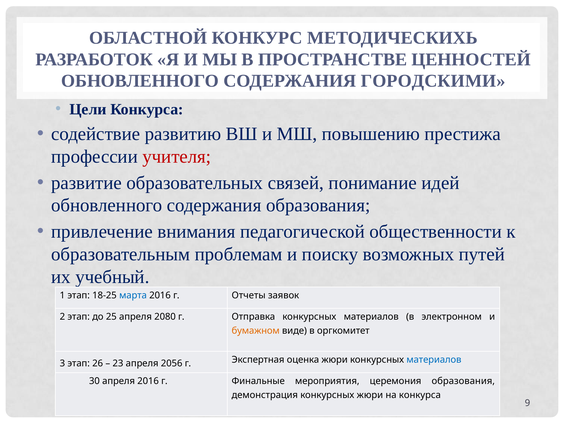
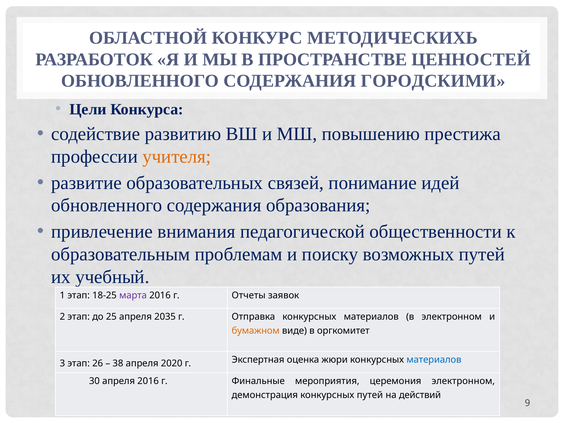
учителя colour: red -> orange (177, 157)
марта colour: blue -> purple (133, 295)
2080: 2080 -> 2035 (165, 317)
23: 23 -> 38 (118, 363)
2056: 2056 -> 2020 (172, 363)
церемония образования: образования -> электронном (463, 381)
конкурсных жюри: жюри -> путей (370, 395)
на конкурса: конкурса -> действий (420, 395)
